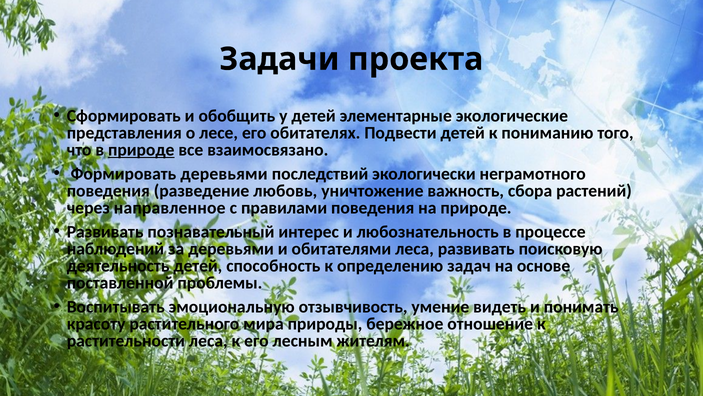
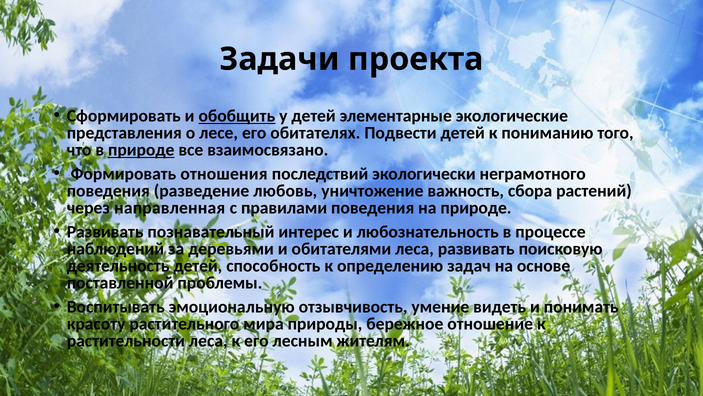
обобщить underline: none -> present (237, 116)
Формировать деревьями: деревьями -> отношения (224, 174)
направленное: направленное -> направленная (170, 208)
